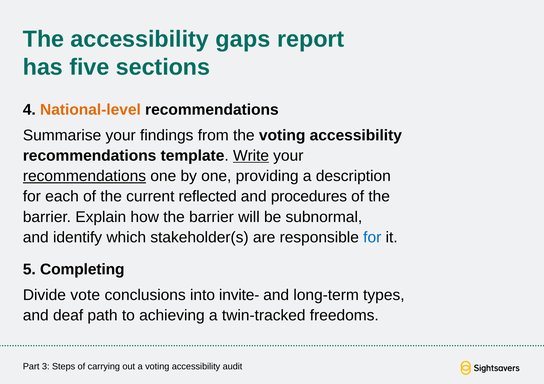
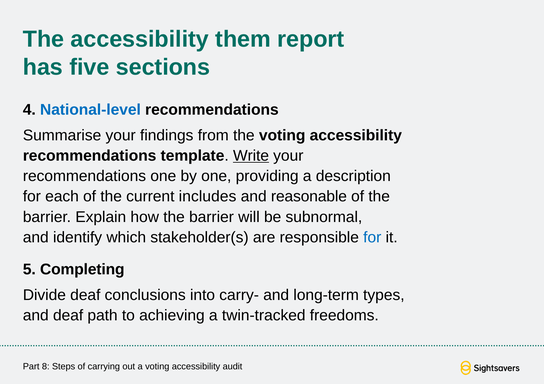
gaps: gaps -> them (243, 39)
National-level colour: orange -> blue (90, 110)
recommendations underline: present -> none (84, 176)
reflected: reflected -> includes (208, 197)
procedures: procedures -> reasonable (309, 197)
Divide vote: vote -> deaf (85, 295)
invite-: invite- -> carry- (239, 295)
3: 3 -> 8 (46, 367)
